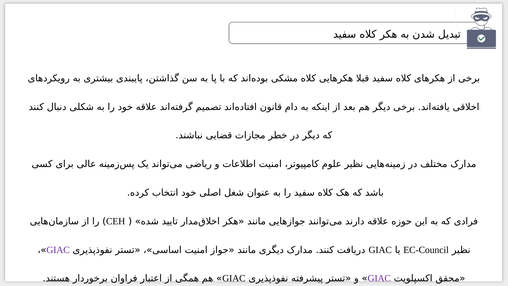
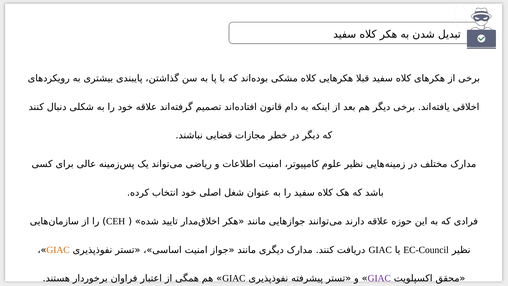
GIAC colour: purple -> orange (58, 250)
